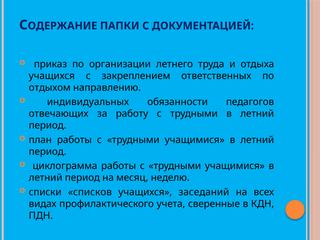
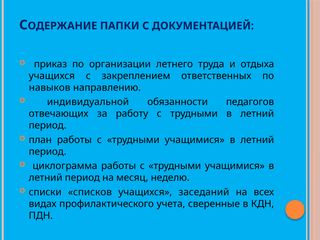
отдыхом: отдыхом -> навыков (50, 88)
индивидуальных: индивидуальных -> индивидуальной (88, 102)
